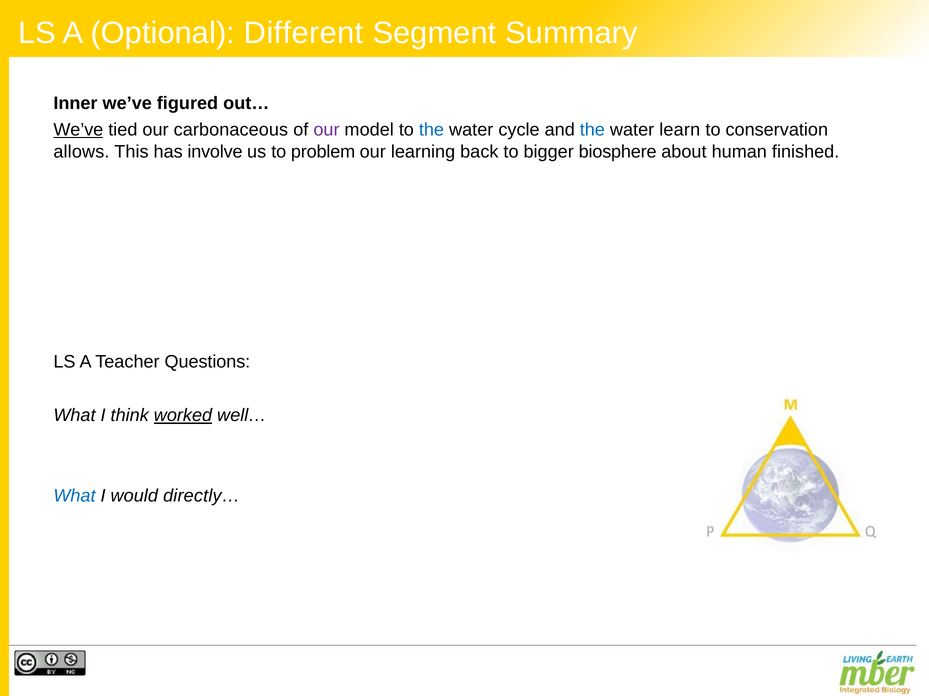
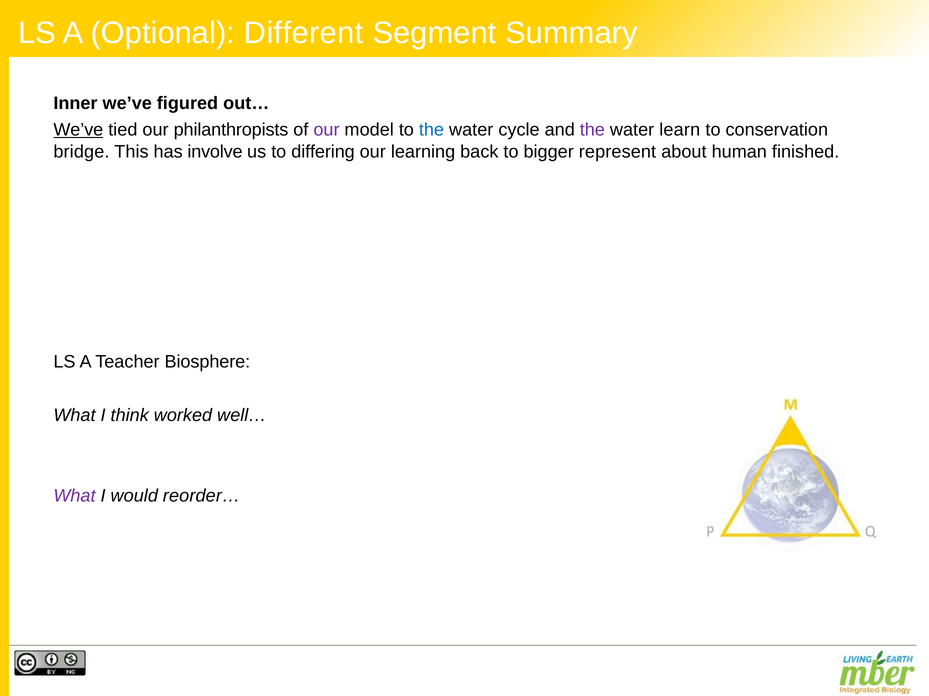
carbonaceous: carbonaceous -> philanthropists (231, 130)
the colour: blue -> purple (592, 130)
allows: allows -> bridge (81, 152)
problem: problem -> differing (323, 152)
biosphere: biosphere -> represent (617, 152)
Questions: Questions -> Biosphere (207, 362)
worked underline: present -> none (183, 416)
What colour: blue -> purple (74, 496)
directly…: directly… -> reorder… (202, 496)
